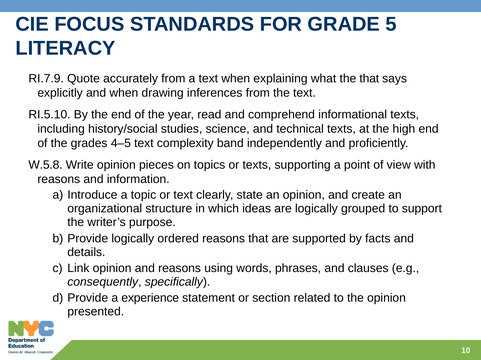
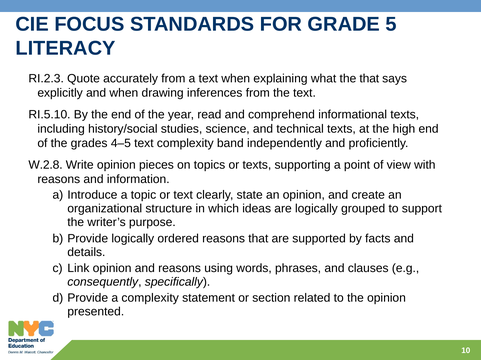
RI.7.9: RI.7.9 -> RI.2.3 (46, 79)
W.5.8: W.5.8 -> W.2.8 (46, 165)
a experience: experience -> complexity (150, 299)
